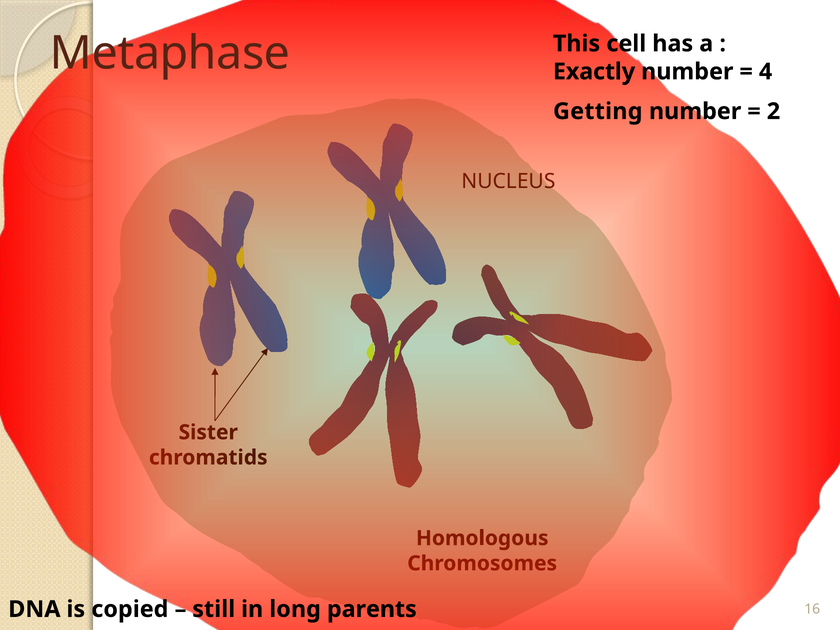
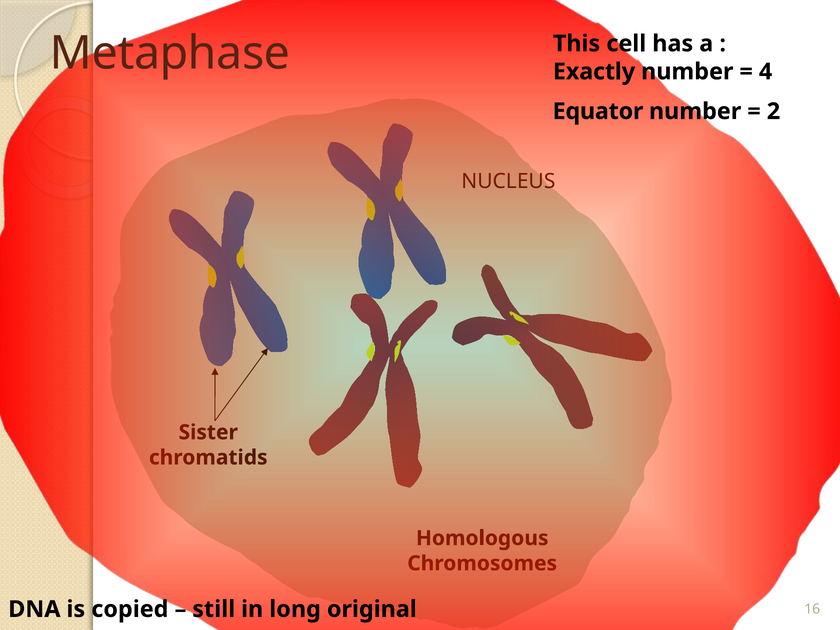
Getting: Getting -> Equator (598, 111)
parents: parents -> original (372, 609)
